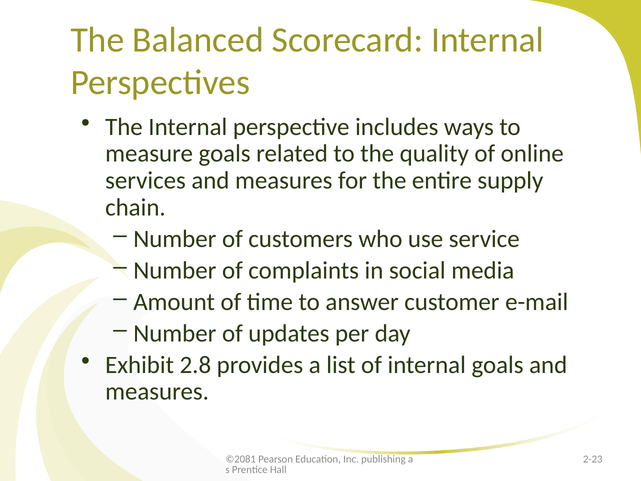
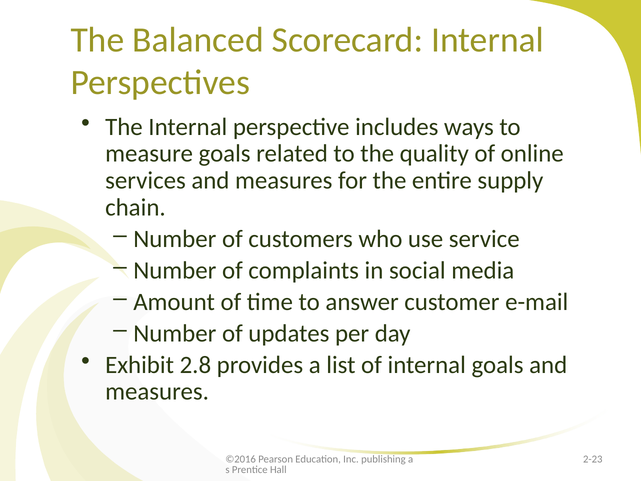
©2081: ©2081 -> ©2016 (241, 459)
